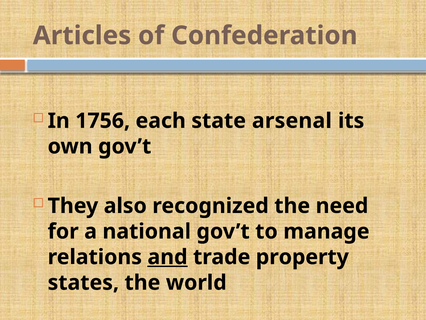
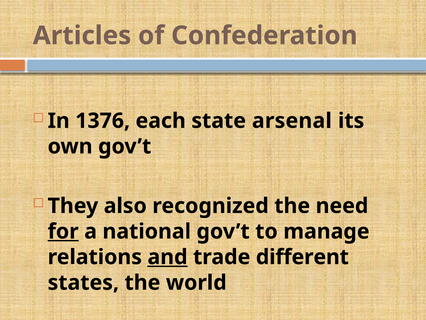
1756: 1756 -> 1376 (103, 121)
for underline: none -> present (63, 231)
property: property -> different (302, 257)
